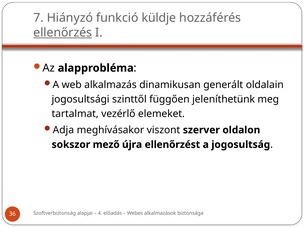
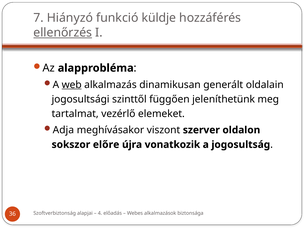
web underline: none -> present (72, 85)
mező: mező -> előre (106, 145)
ellenőrzést: ellenőrzést -> vonatkozik (172, 145)
